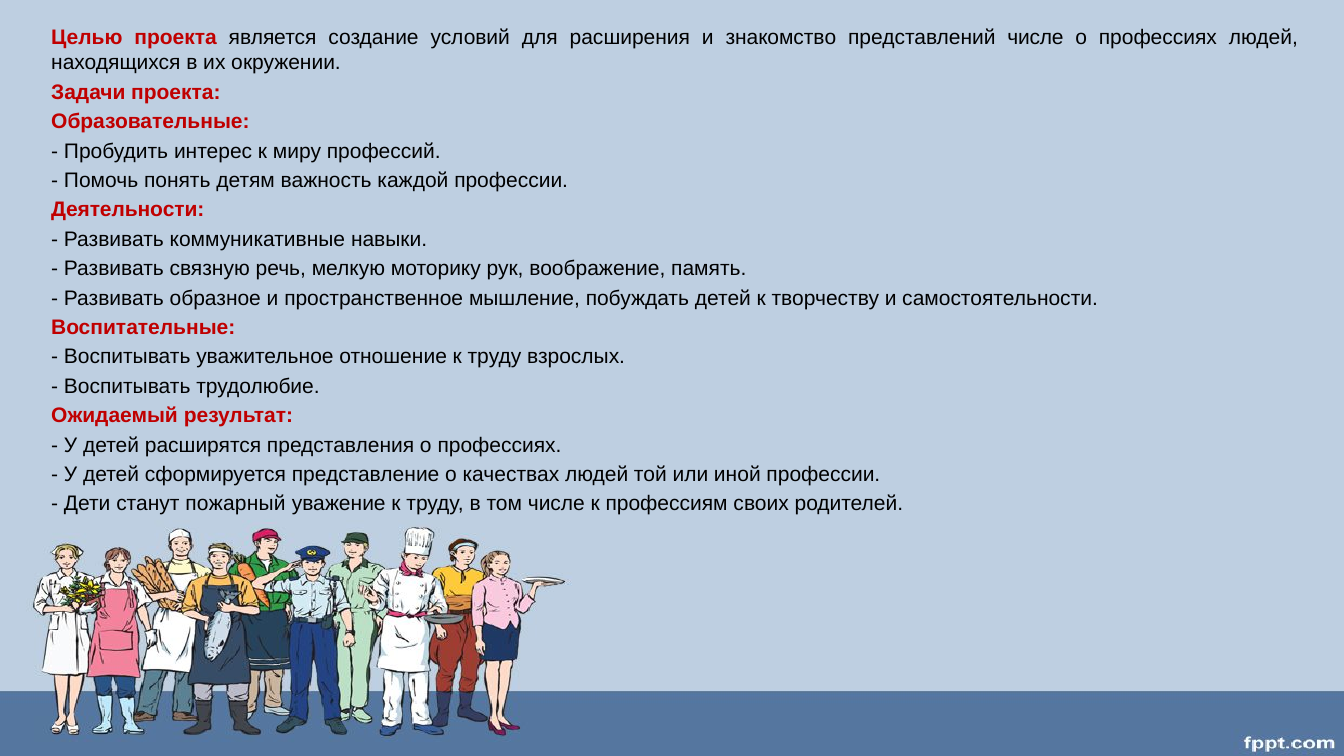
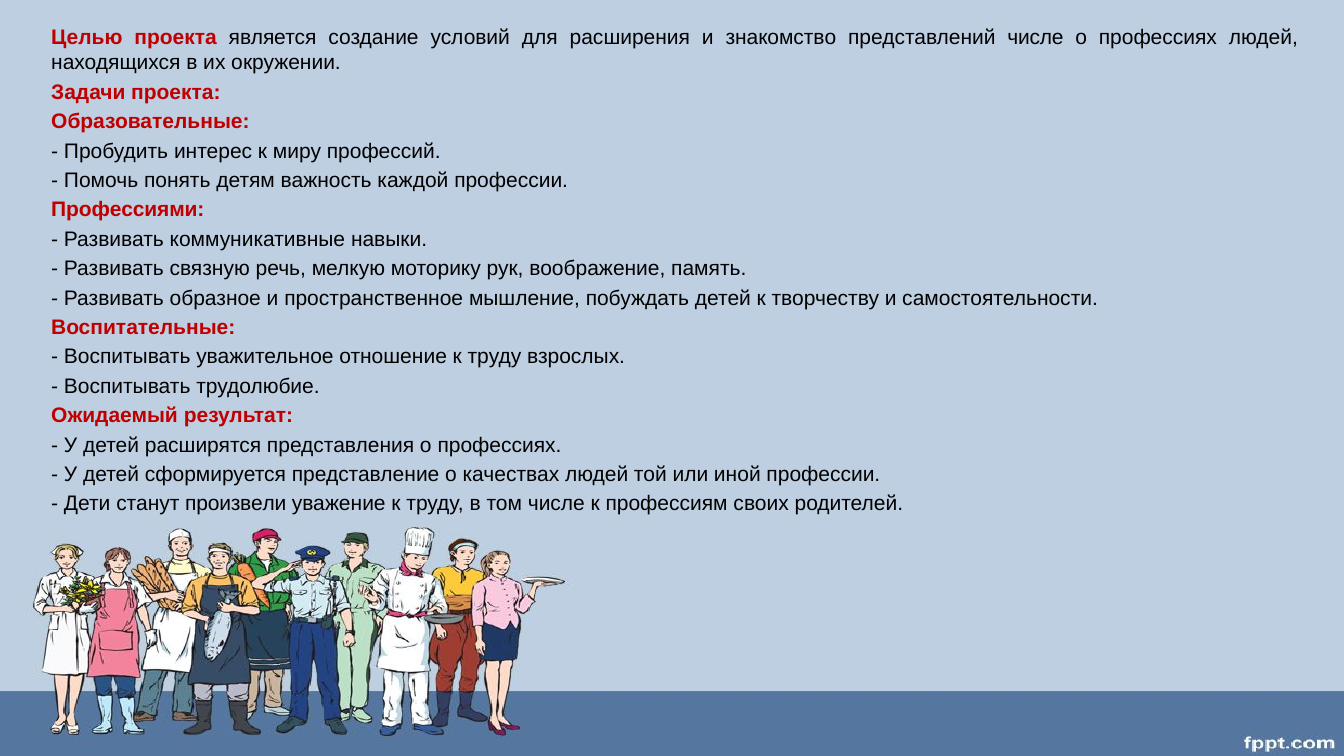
Деятельности: Деятельности -> Профессиями (128, 210)
пожарный: пожарный -> произвели (236, 504)
